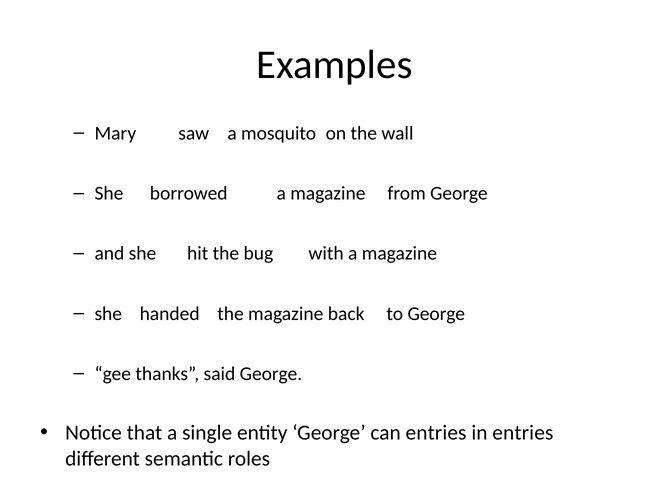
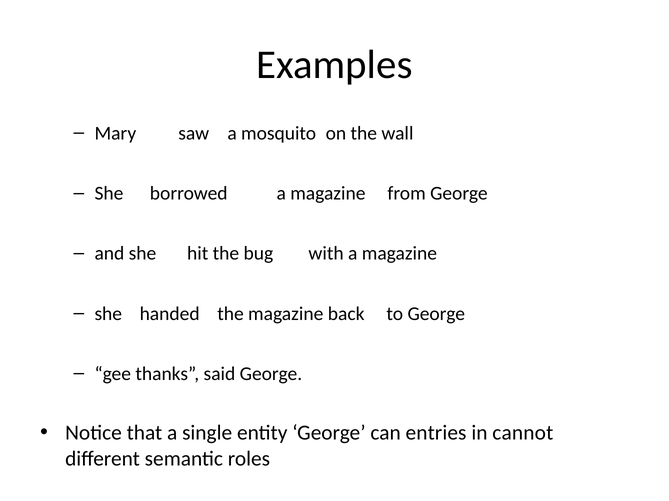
in entries: entries -> cannot (523, 434)
